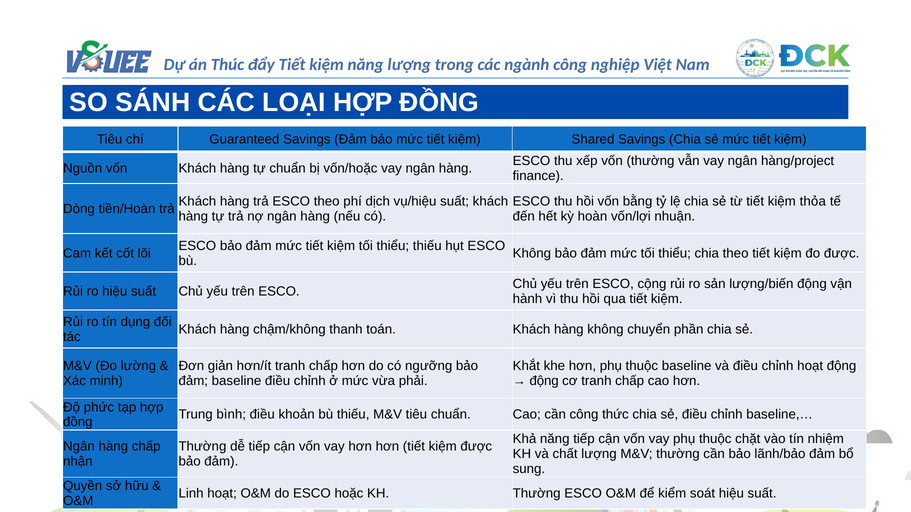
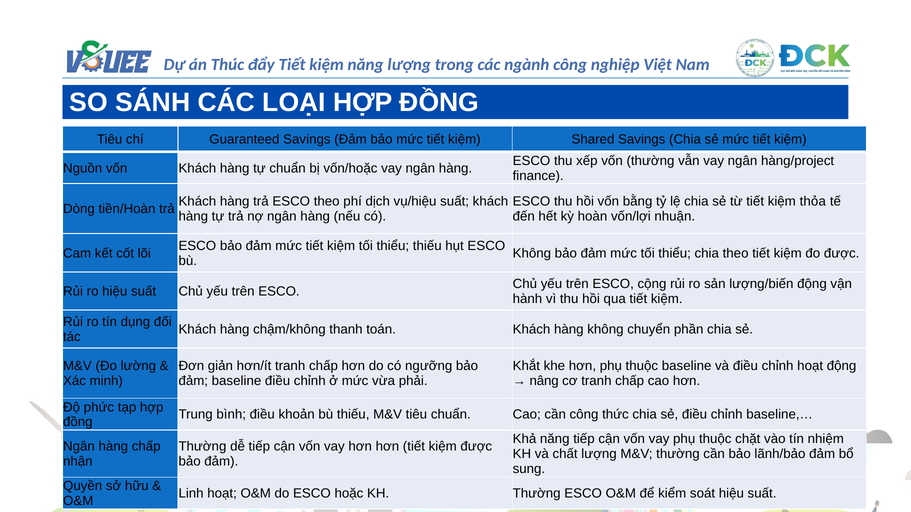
động: động -> nâng (544, 381)
